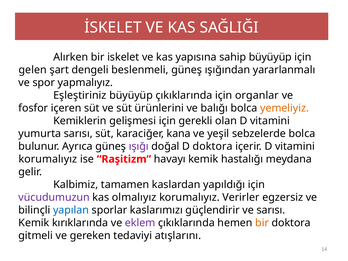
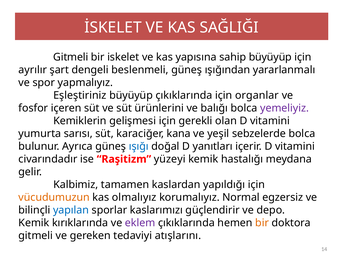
Alırken: Alırken -> Gitmeli (71, 57)
gelen: gelen -> ayrılır (33, 70)
yemeliyiz colour: orange -> purple (285, 108)
ışığı colour: purple -> blue (139, 146)
D doktora: doktora -> yanıtları (213, 146)
korumalıyız: korumalıyız -> civarındadır (48, 159)
havayı: havayı -> yüzeyi (170, 159)
vücudumuzun colour: purple -> orange (54, 197)
Verirler: Verirler -> Normal (241, 197)
ve sarısı: sarısı -> depo (271, 210)
